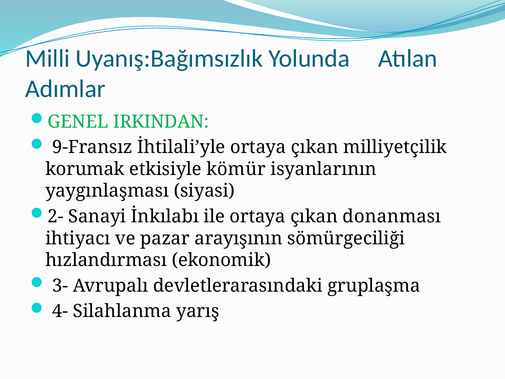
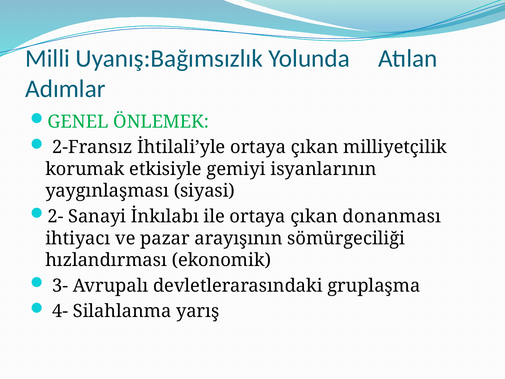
IRKINDAN: IRKINDAN -> ÖNLEMEK (161, 122)
9-Fransız: 9-Fransız -> 2-Fransız (92, 147)
kömür: kömür -> gemiyi (236, 169)
